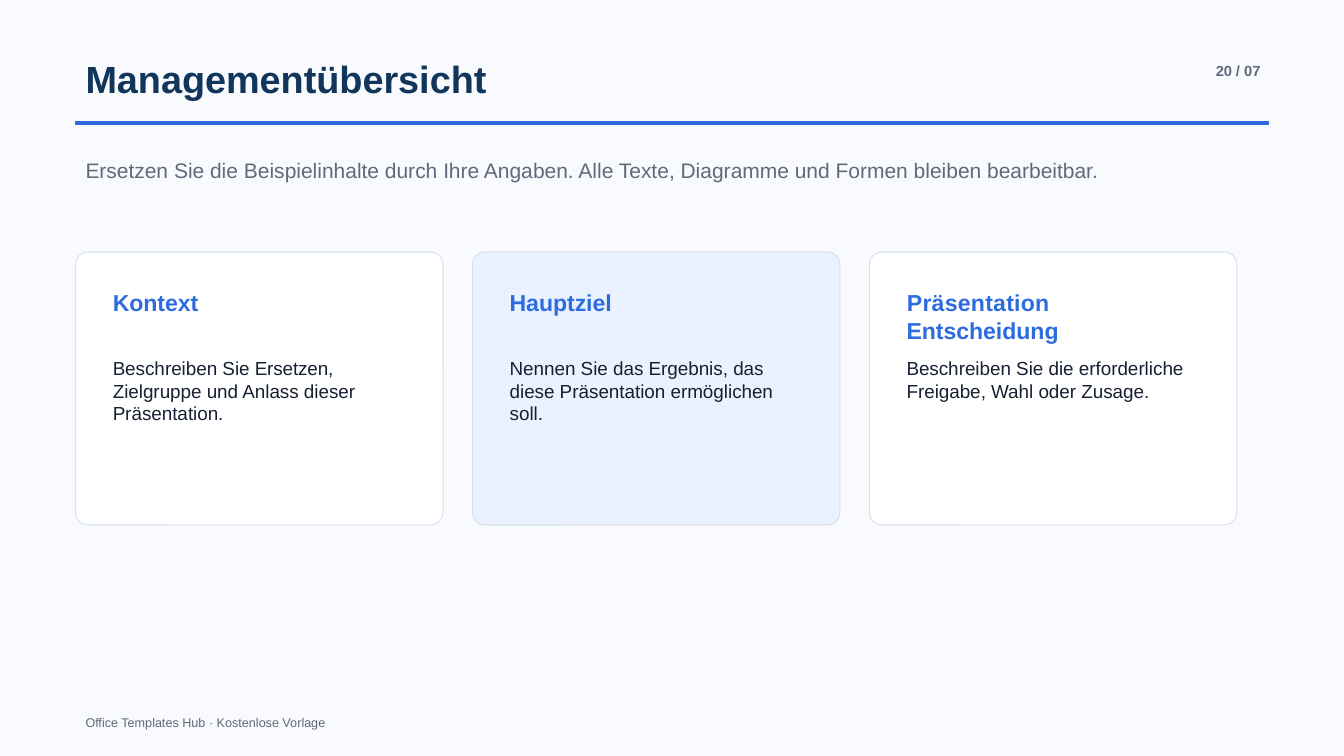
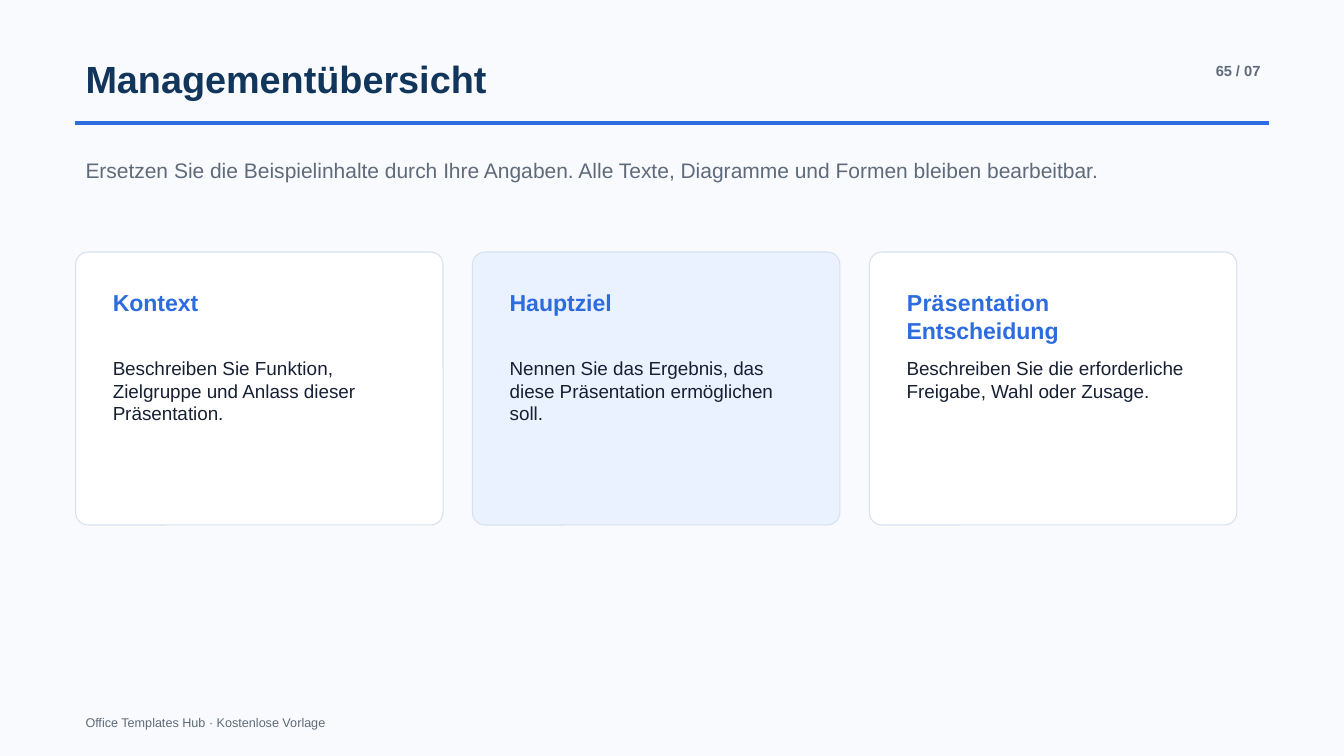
20: 20 -> 65 (1224, 72)
Sie Ersetzen: Ersetzen -> Funktion (294, 369)
